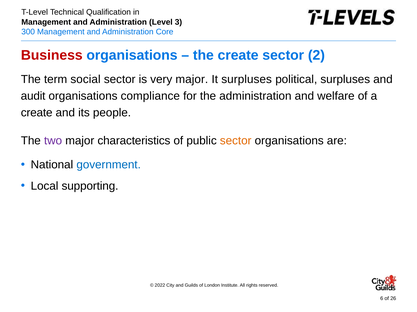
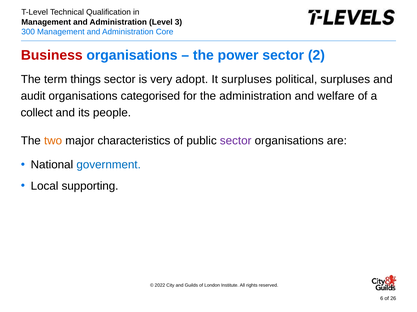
the create: create -> power (238, 55)
social: social -> things (86, 79)
very major: major -> adopt (192, 79)
compliance: compliance -> categorised (150, 96)
create: create -> collect (37, 113)
two colour: purple -> orange (53, 141)
sector colour: orange -> purple (236, 141)
